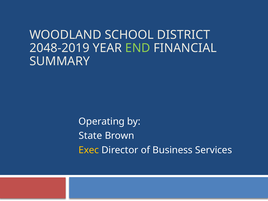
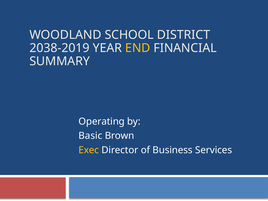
2048-2019: 2048-2019 -> 2038-2019 (59, 48)
END colour: light green -> yellow (138, 48)
State: State -> Basic (90, 136)
